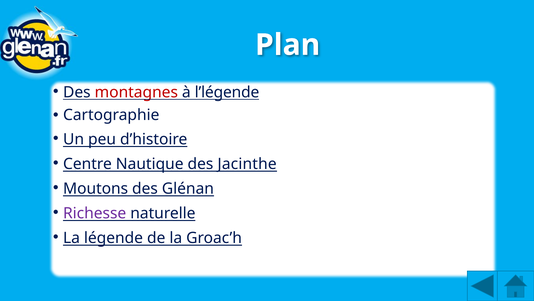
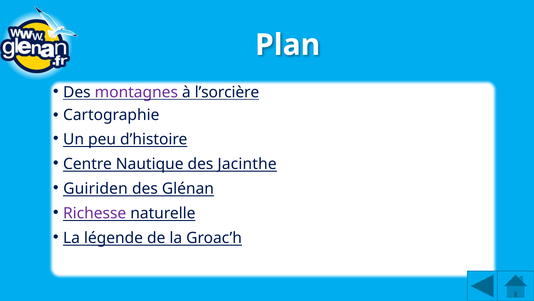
montagnes colour: red -> purple (136, 92)
l’légende: l’légende -> l’sorcière (227, 92)
Moutons: Moutons -> Guiriden (95, 188)
